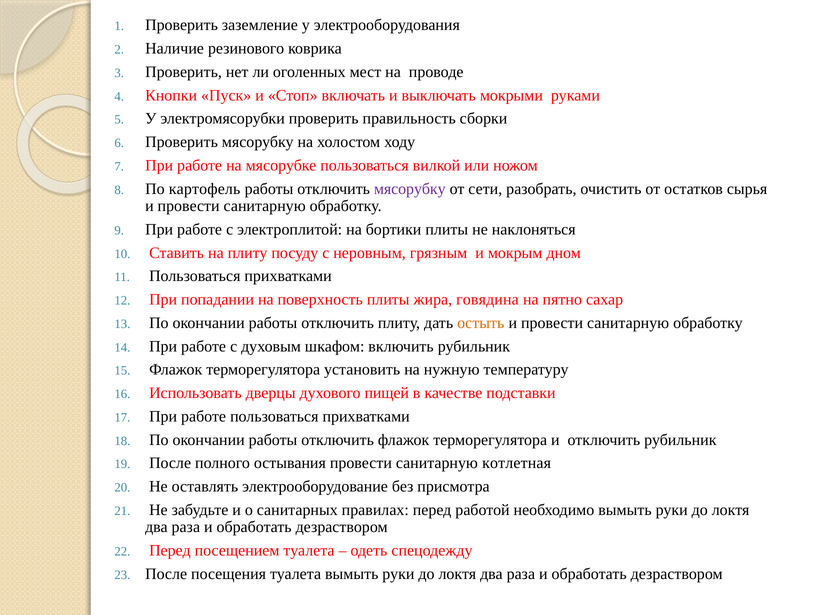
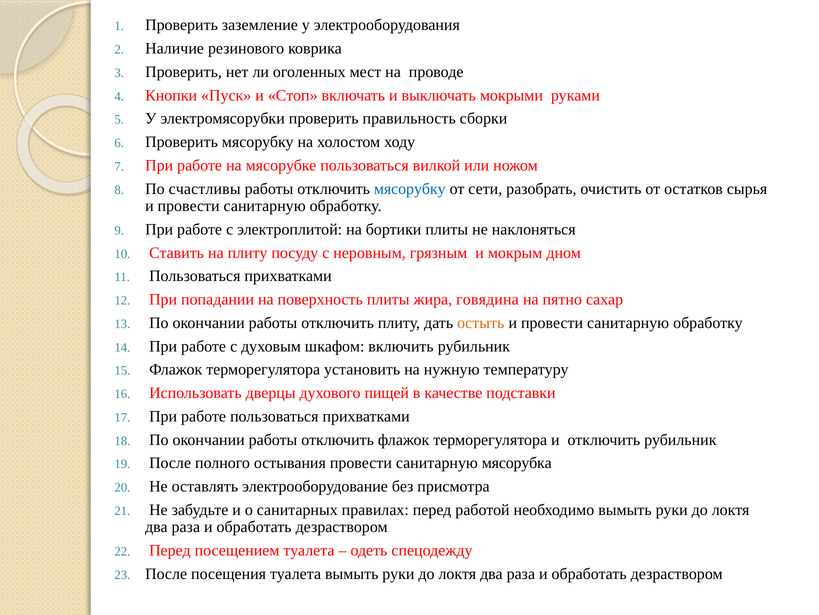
картофель: картофель -> счастливы (205, 189)
мясорубку colour: purple -> blue (410, 189)
котлетная: котлетная -> мясорубка (517, 463)
